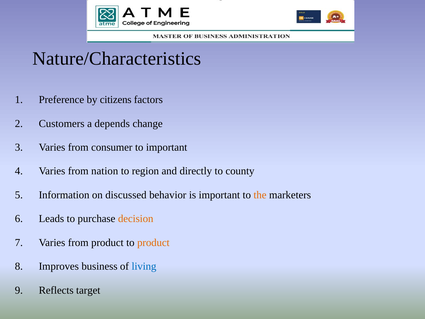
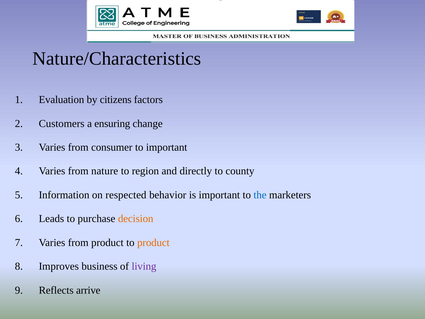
Preference: Preference -> Evaluation (61, 100)
depends: depends -> ensuring (112, 123)
nation: nation -> nature (105, 171)
discussed: discussed -> respected (126, 195)
the colour: orange -> blue (260, 195)
living colour: blue -> purple (144, 266)
target: target -> arrive (88, 290)
